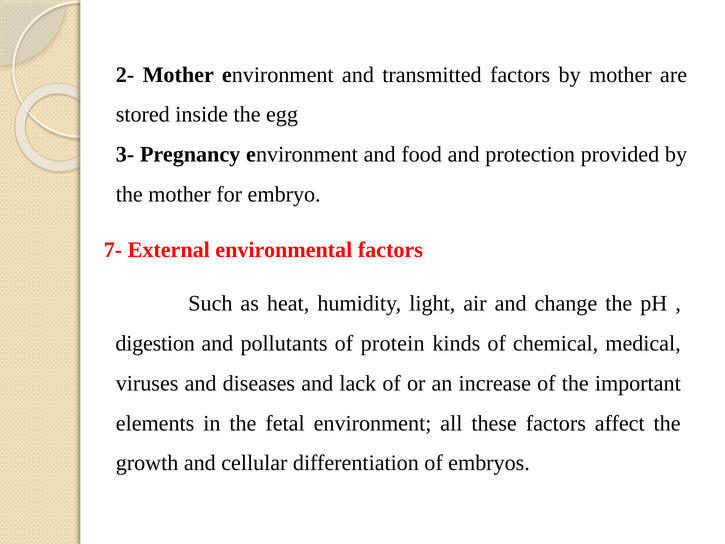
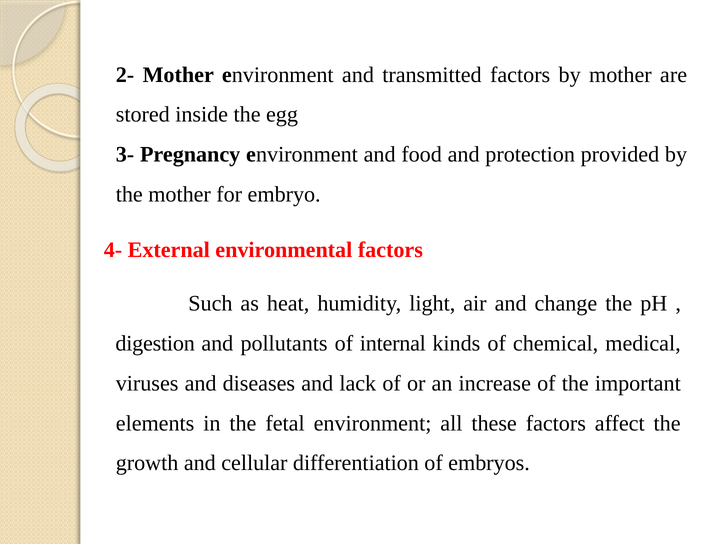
7-: 7- -> 4- (113, 250)
protein: protein -> internal (393, 343)
